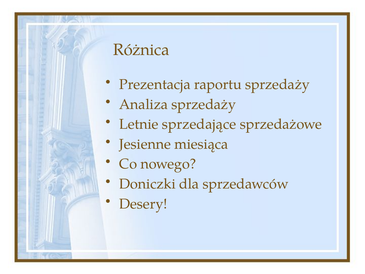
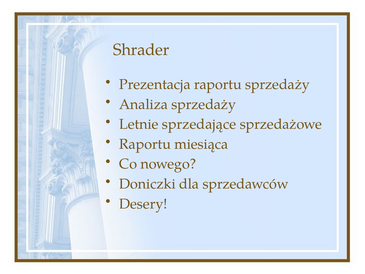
Różnica: Różnica -> Shrader (141, 50)
Jesienne: Jesienne -> Raportu (145, 144)
